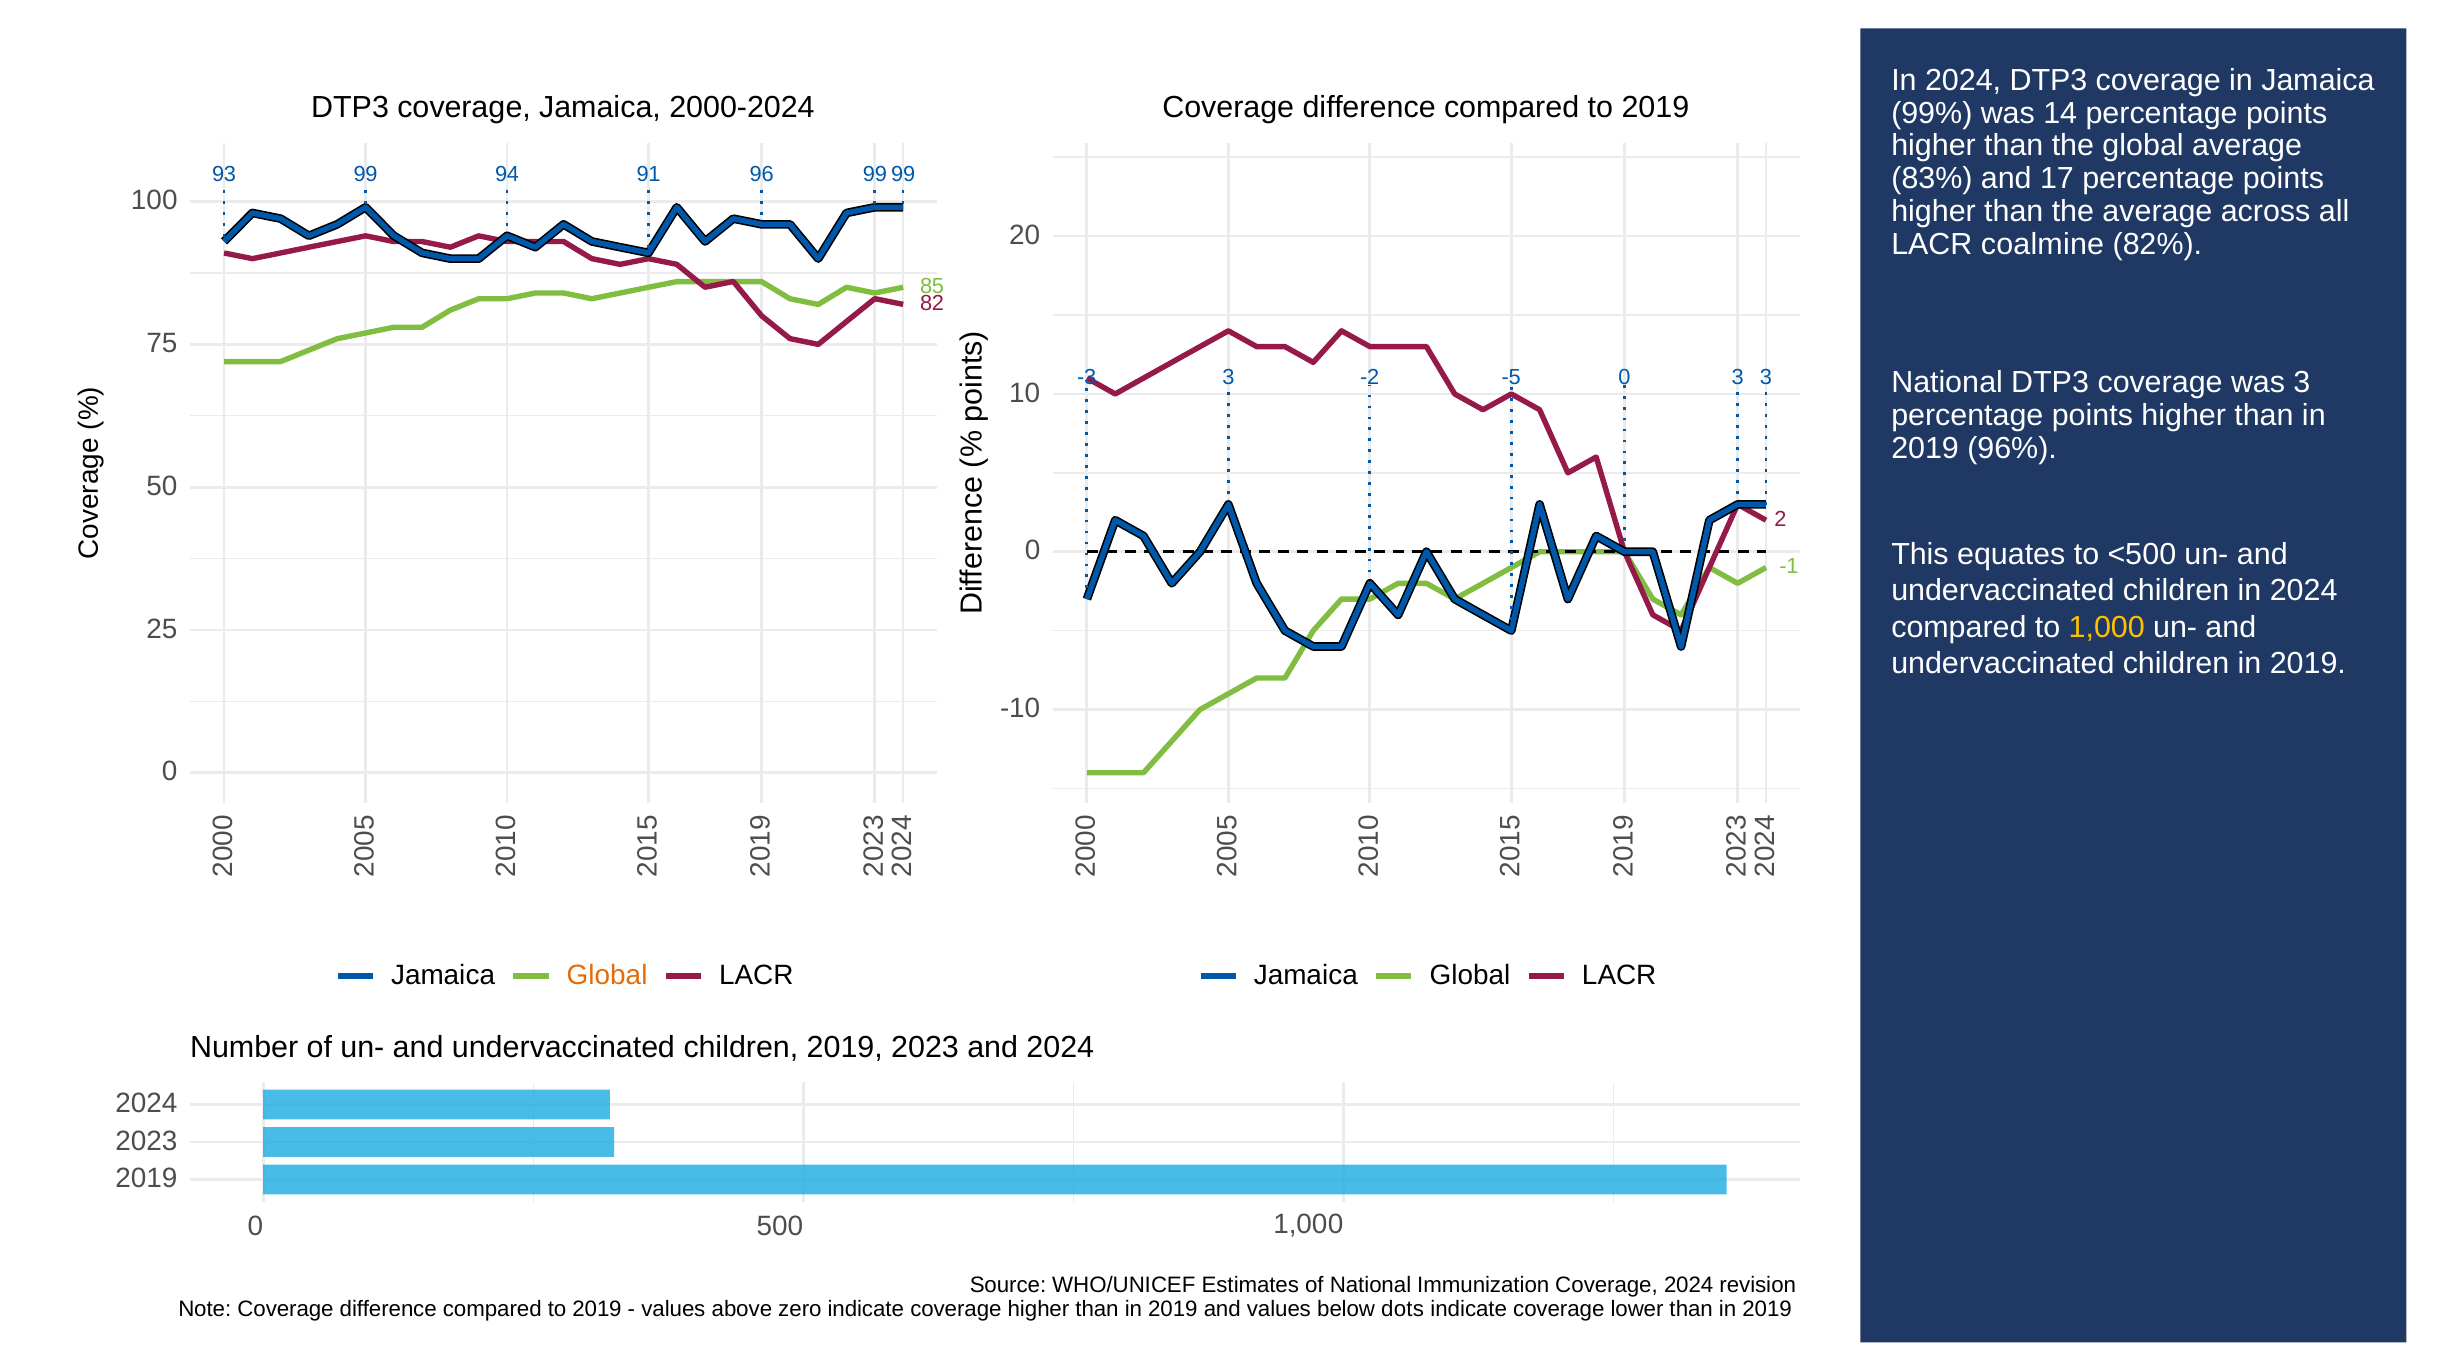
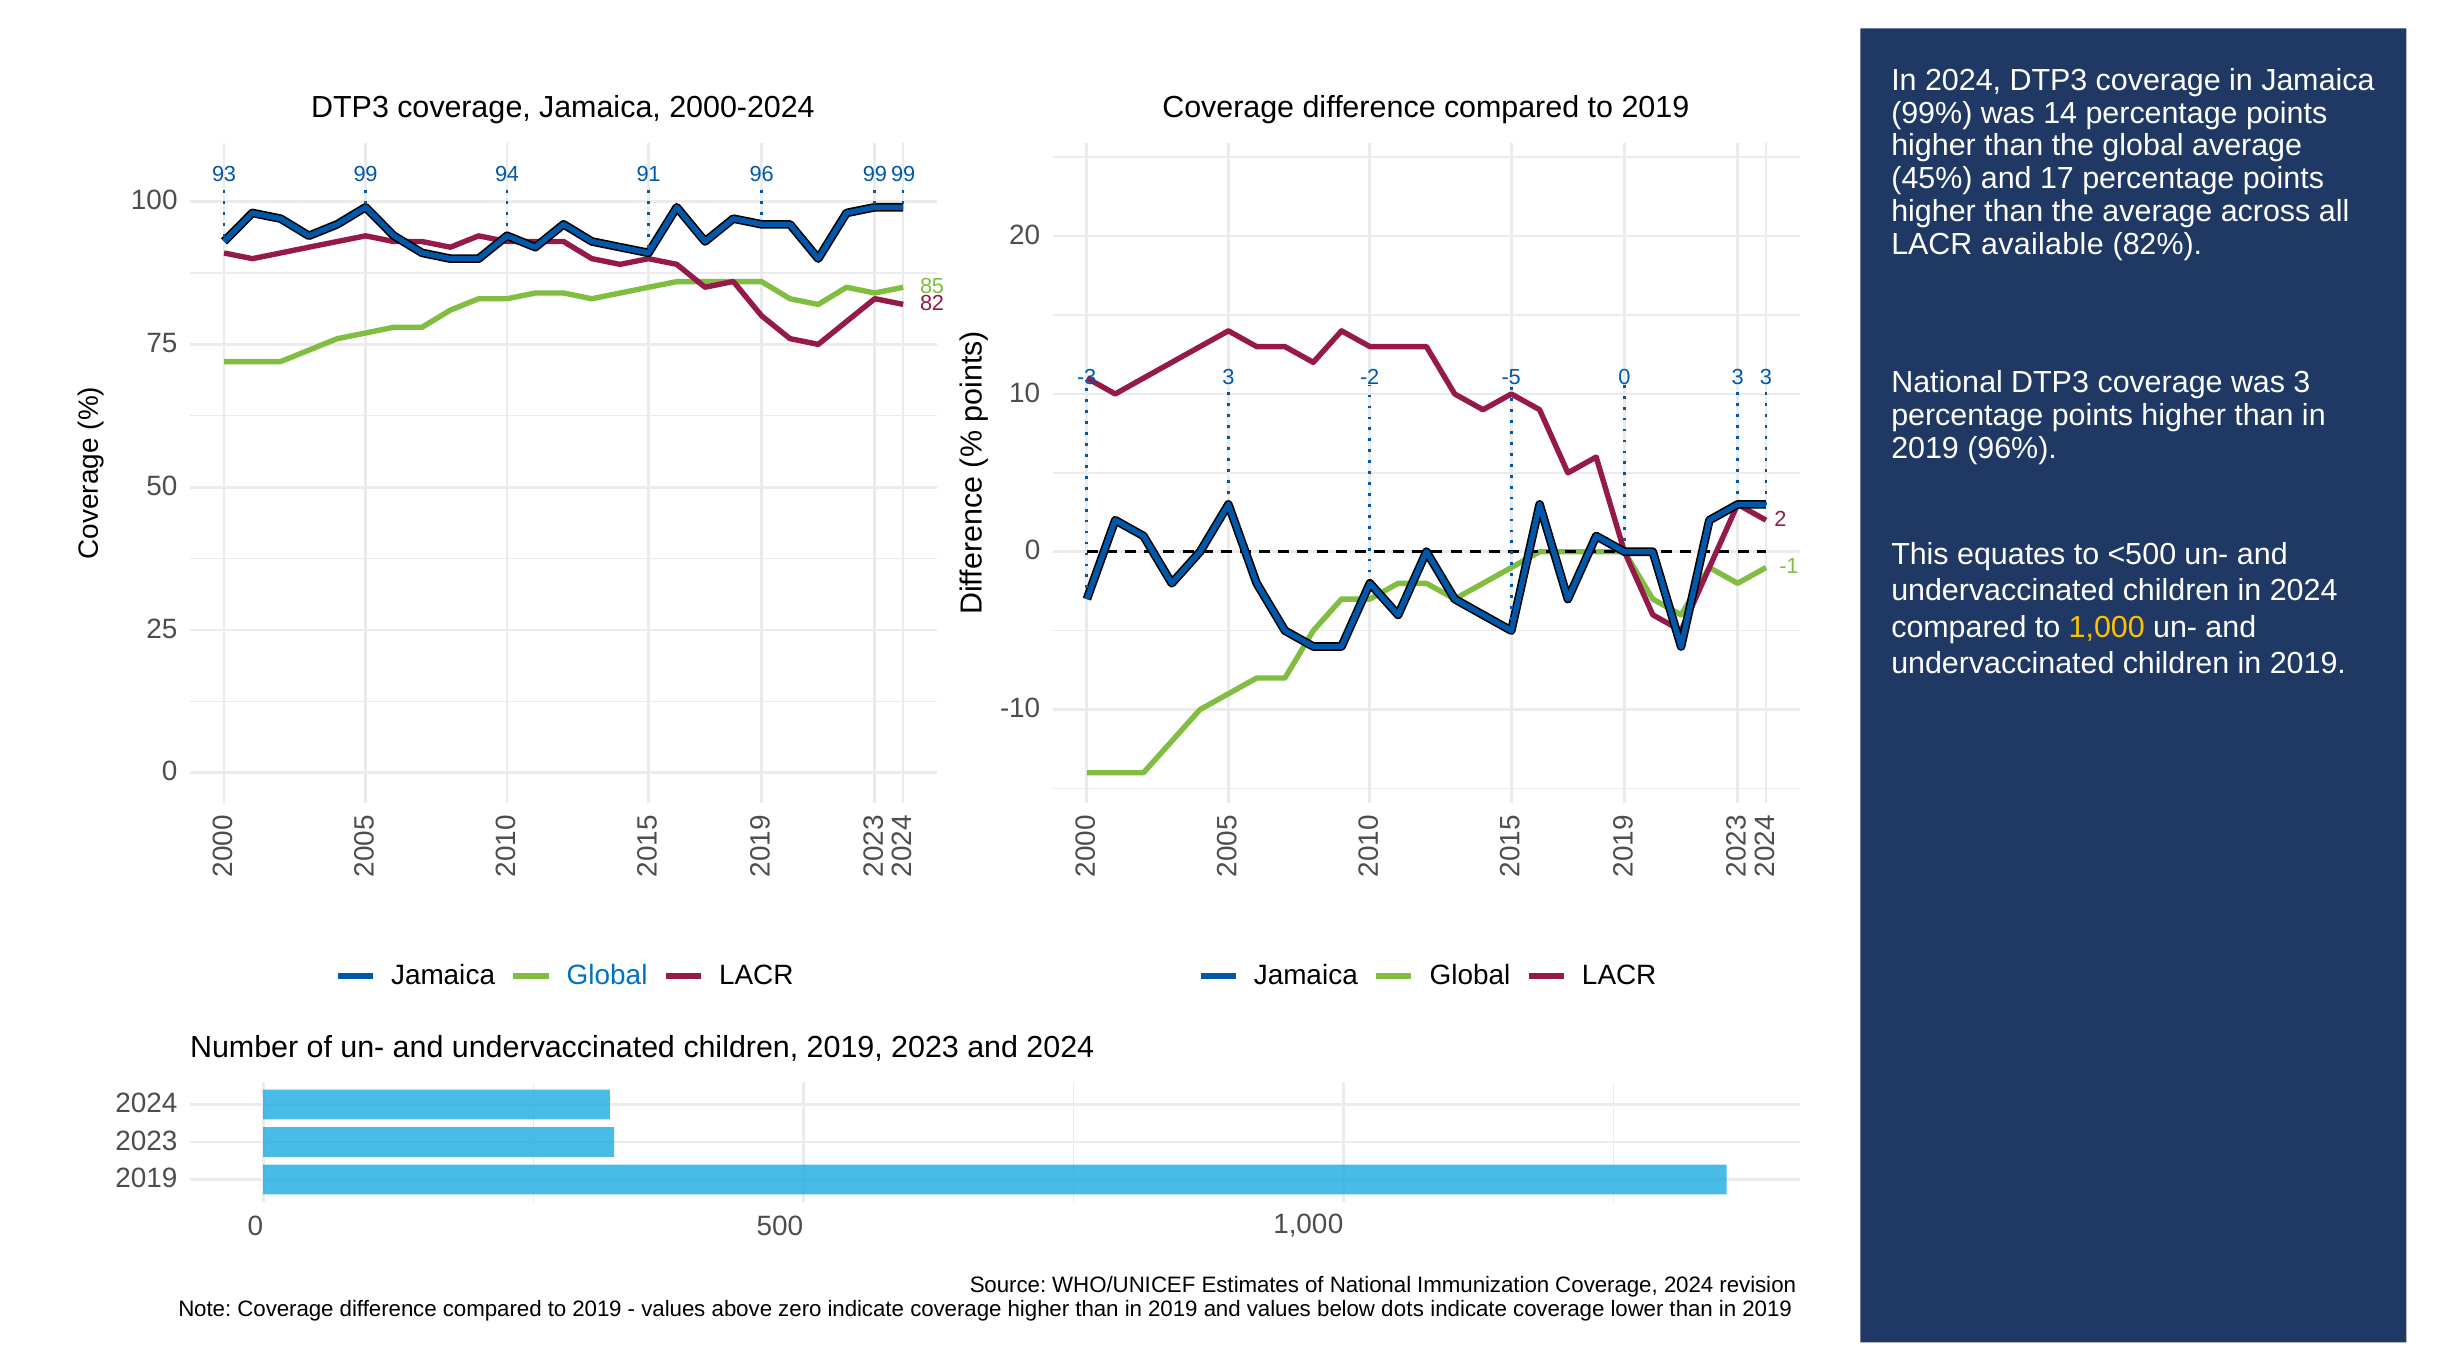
83%: 83% -> 45% (1932, 179)
coalmine: coalmine -> available (2042, 245)
Global colour: orange -> blue (607, 975)
